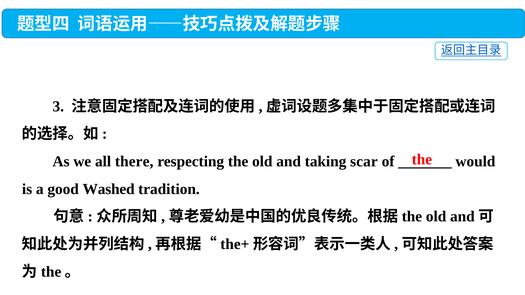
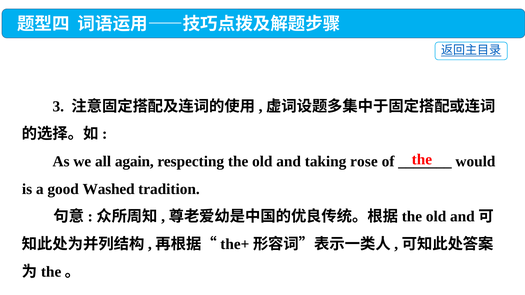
there: there -> again (134, 162)
scar: scar -> rose (364, 162)
